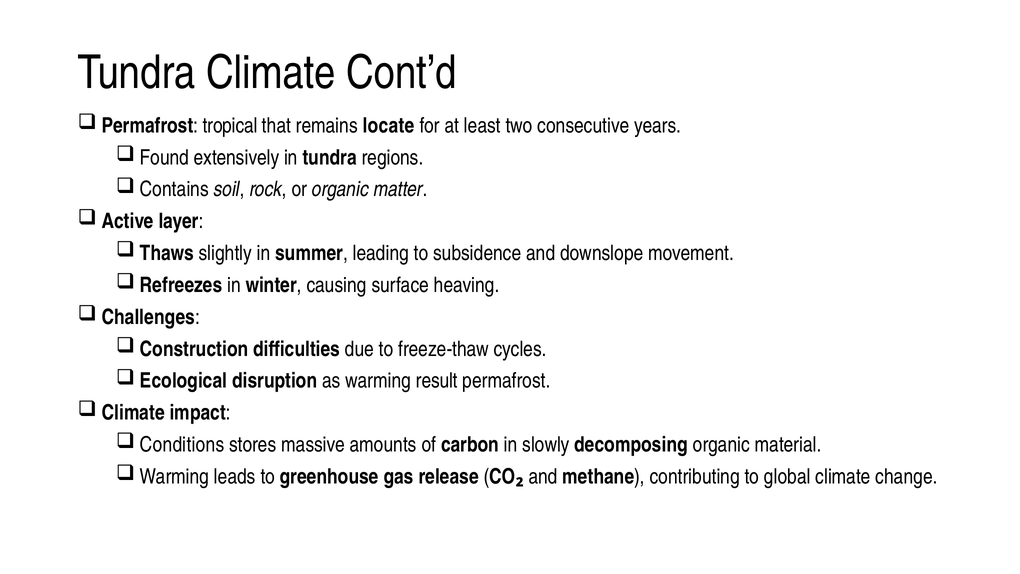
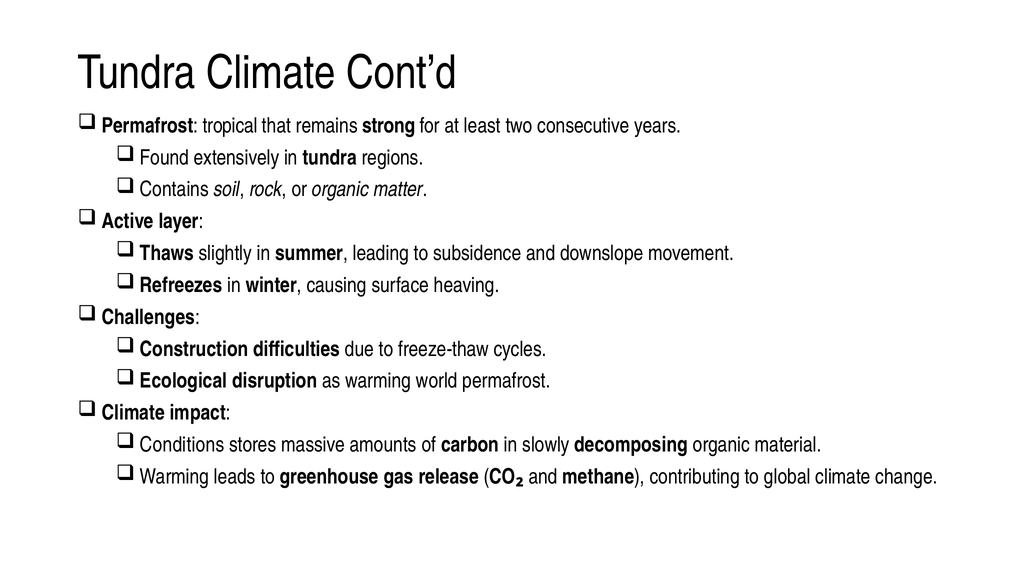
locate: locate -> strong (389, 126)
result: result -> world (437, 381)
